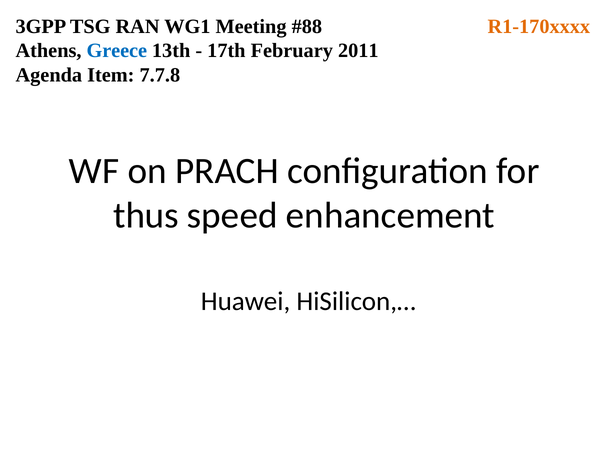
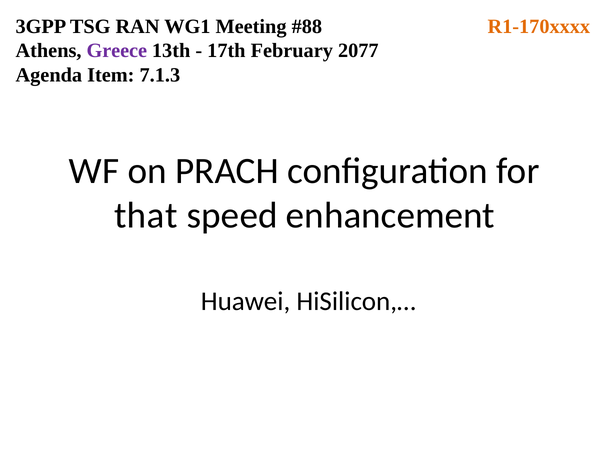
Greece colour: blue -> purple (117, 51)
2011: 2011 -> 2077 (358, 51)
7.7.8: 7.7.8 -> 7.1.3 (160, 75)
thus: thus -> that (146, 216)
